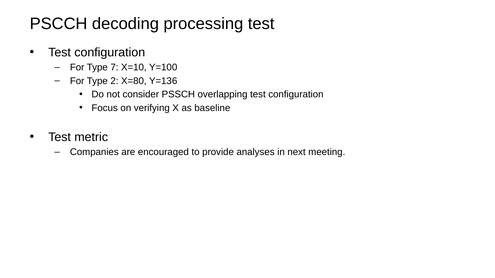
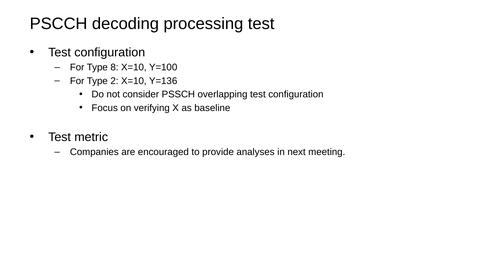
7: 7 -> 8 (114, 67)
2 X=80: X=80 -> X=10 (134, 81)
